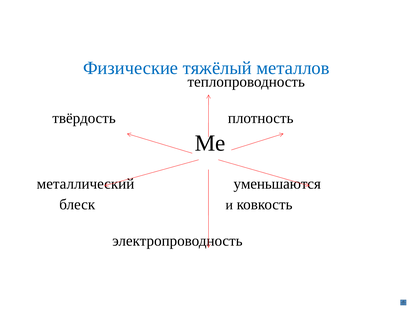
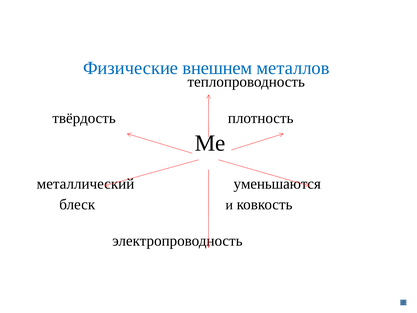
тяжёлый: тяжёлый -> внешнем (217, 68)
